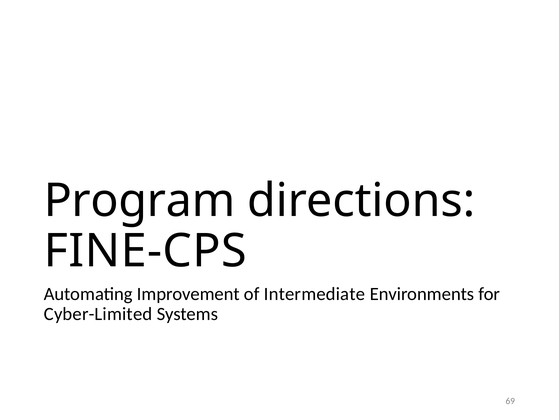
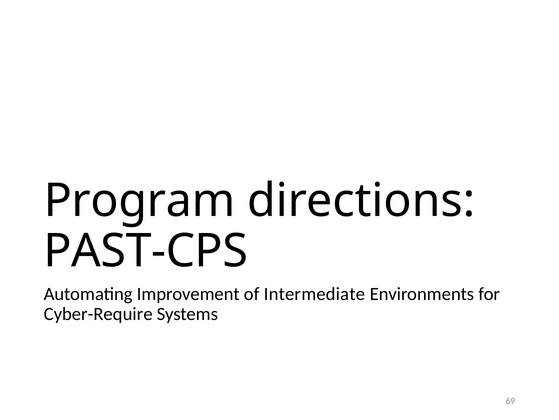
FINE-CPS: FINE-CPS -> PAST-CPS (146, 251)
Cyber-Limited: Cyber-Limited -> Cyber-Require (98, 313)
